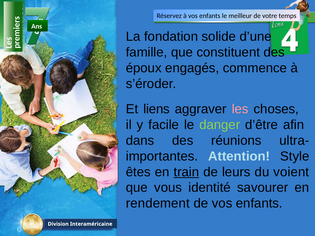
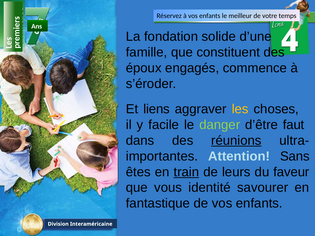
les colour: pink -> yellow (240, 109)
afin: afin -> faut (294, 125)
réunions underline: none -> present (236, 141)
Style: Style -> Sans (295, 156)
voient: voient -> faveur (291, 172)
rendement: rendement -> fantastique (158, 204)
